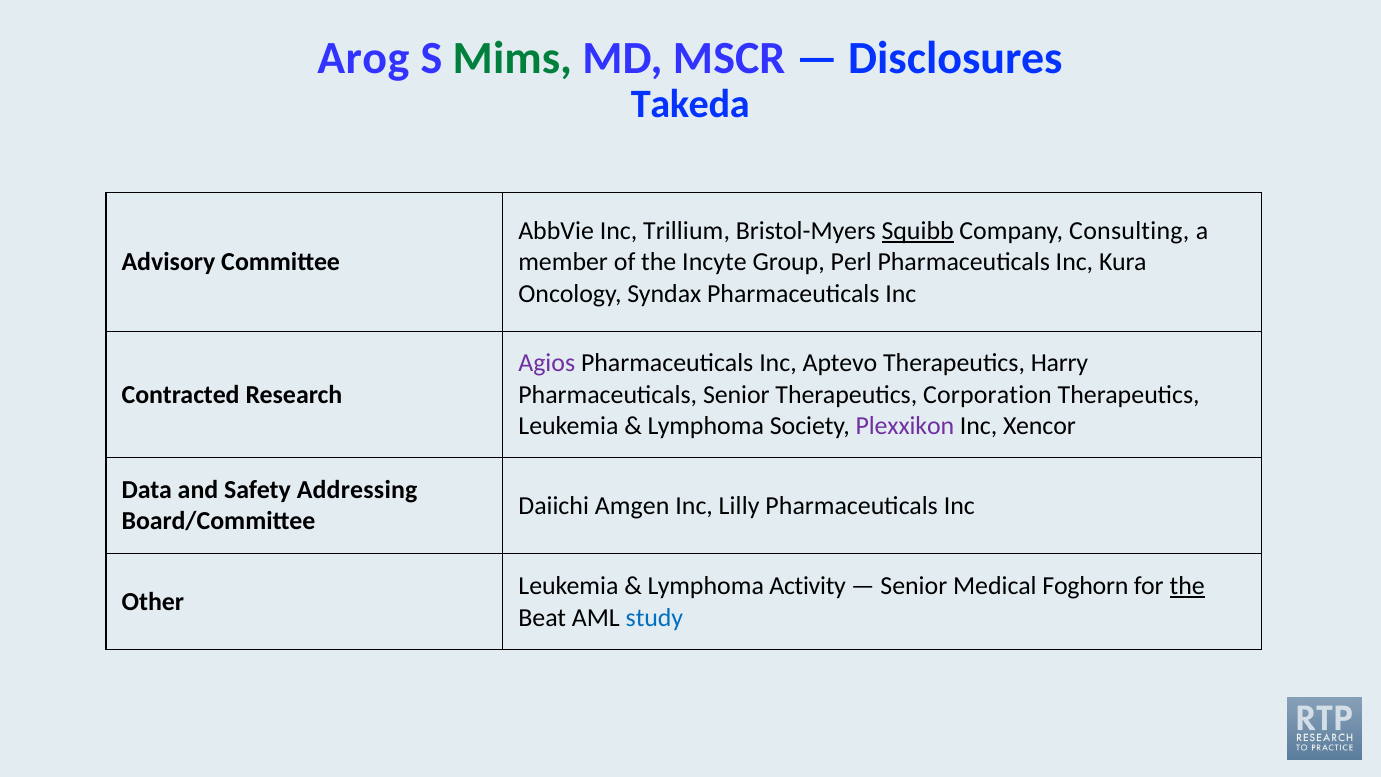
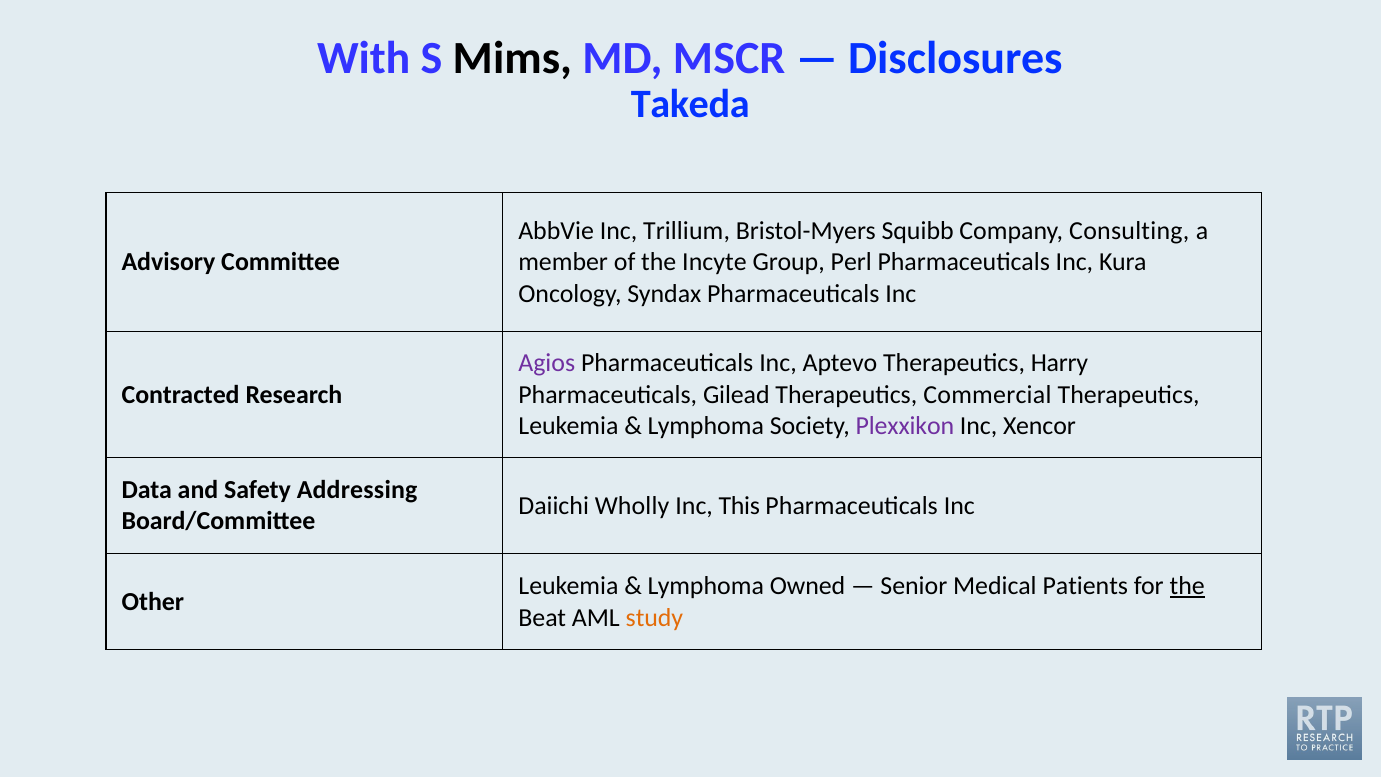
Arog: Arog -> With (364, 59)
Mims colour: green -> black (512, 59)
Squibb underline: present -> none (918, 231)
Pharmaceuticals Senior: Senior -> Gilead (736, 395)
Corporation: Corporation -> Commercial (987, 395)
Amgen: Amgen -> Wholly (632, 506)
Lilly: Lilly -> This (739, 506)
Activity: Activity -> Owned (808, 586)
Foghorn: Foghorn -> Patients (1085, 586)
study colour: blue -> orange (654, 617)
